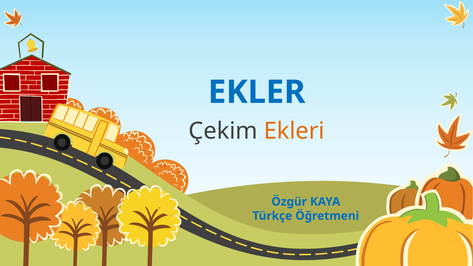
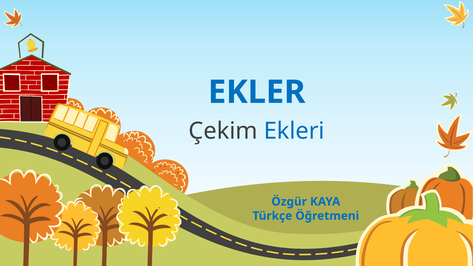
Ekleri colour: orange -> blue (294, 131)
